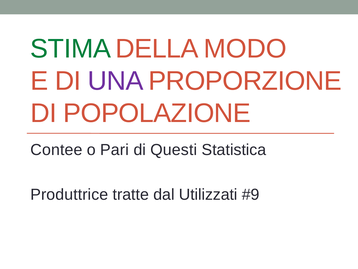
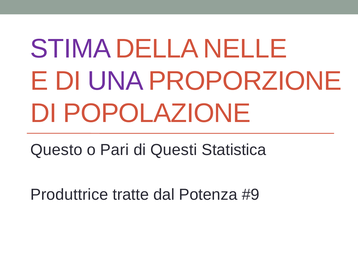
STIMA colour: green -> purple (71, 49)
MODO: MODO -> NELLE (245, 49)
Contee: Contee -> Questo (56, 150)
Utilizzati: Utilizzati -> Potenza (208, 194)
